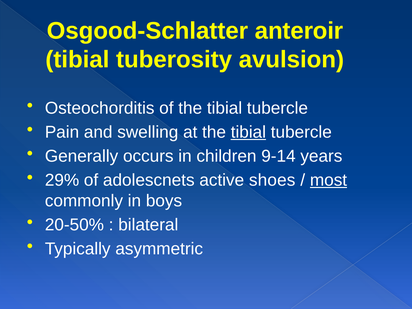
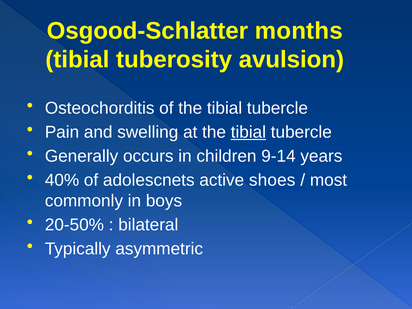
anteroir: anteroir -> months (299, 31)
29%: 29% -> 40% (62, 180)
most underline: present -> none (329, 180)
